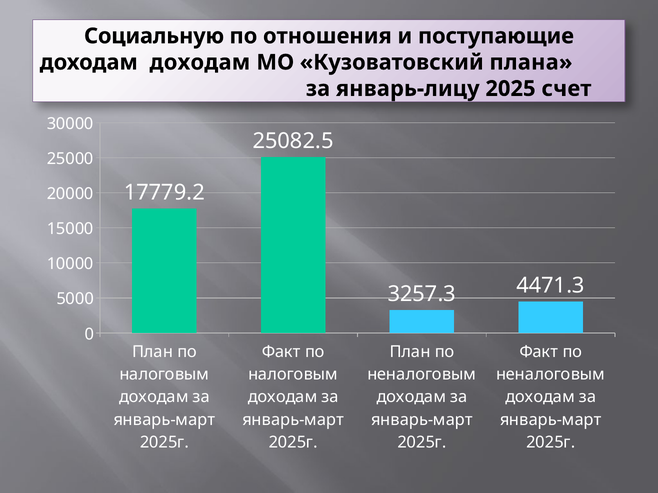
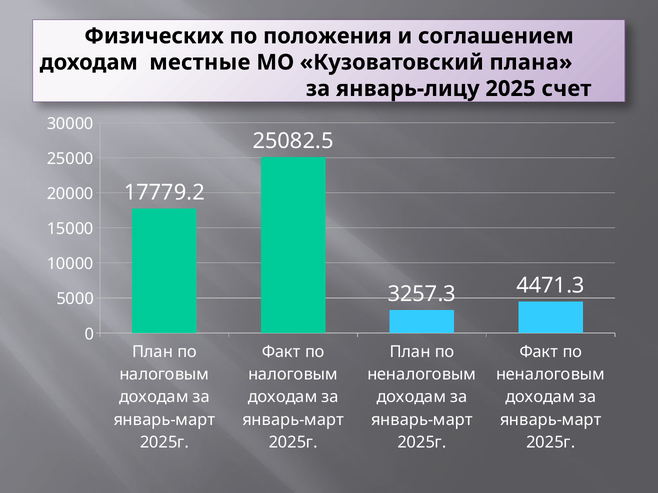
Социальную: Социальную -> Физических (154, 36)
отношения: отношения -> положения (327, 36)
поступающие: поступающие -> соглашением (496, 36)
доходам доходам: доходам -> местные (200, 62)
